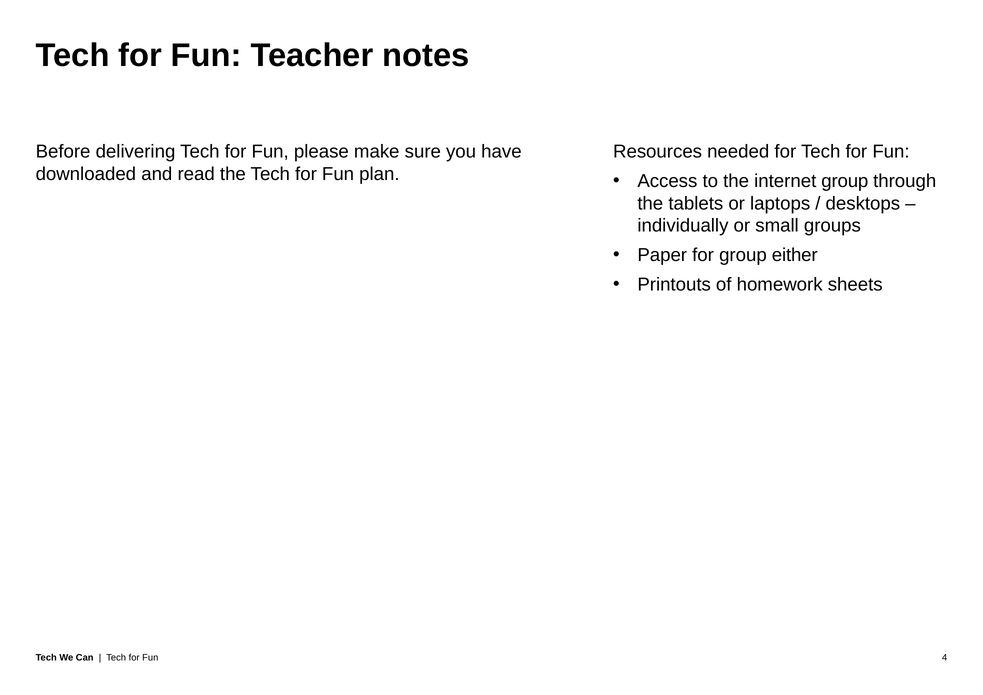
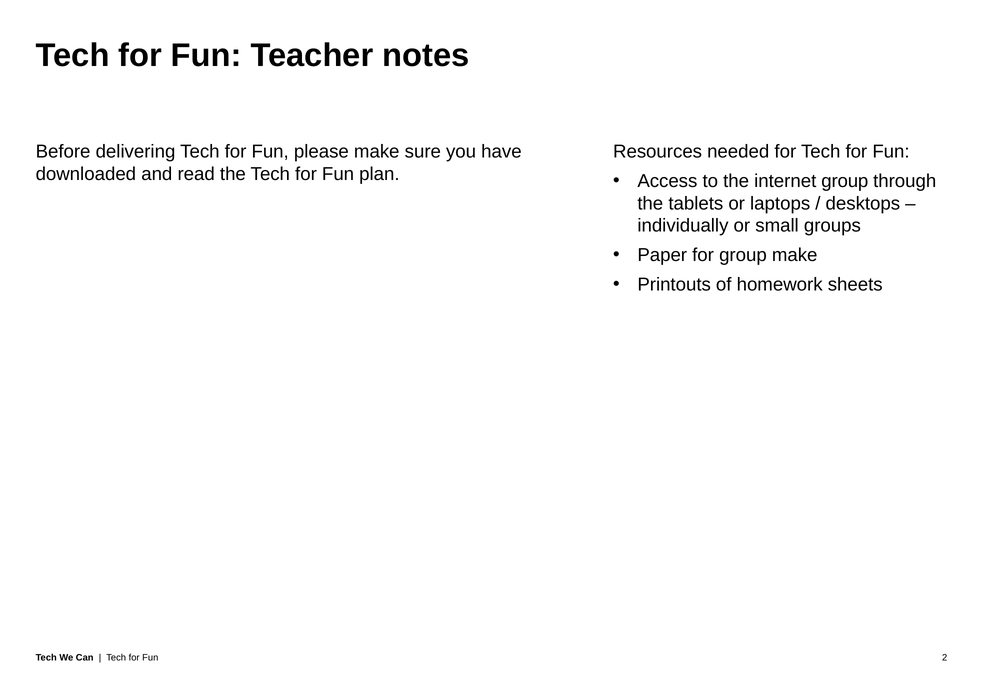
group either: either -> make (795, 255)
4: 4 -> 2 (945, 658)
